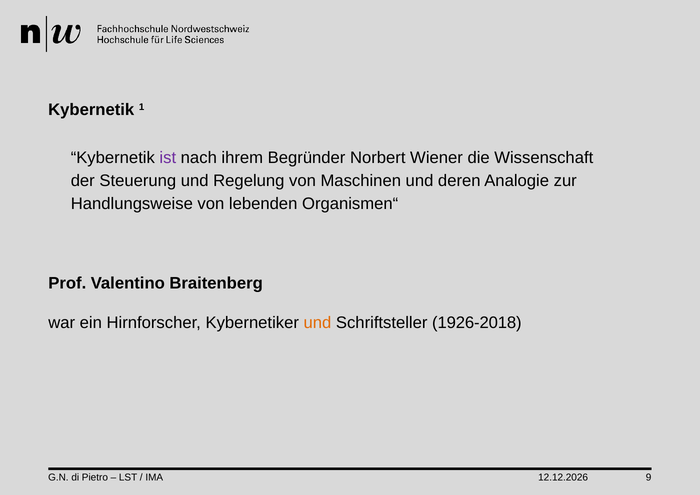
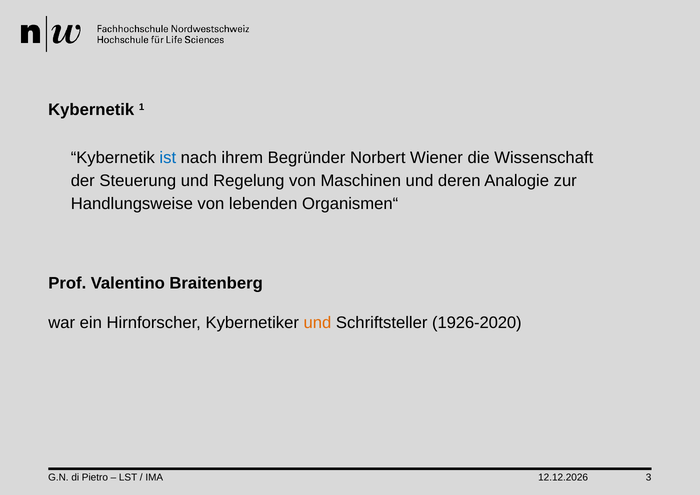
ist colour: purple -> blue (168, 158)
1926-2018: 1926-2018 -> 1926-2020 (477, 323)
9: 9 -> 3 (649, 478)
